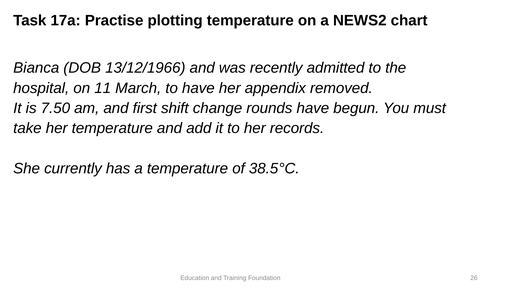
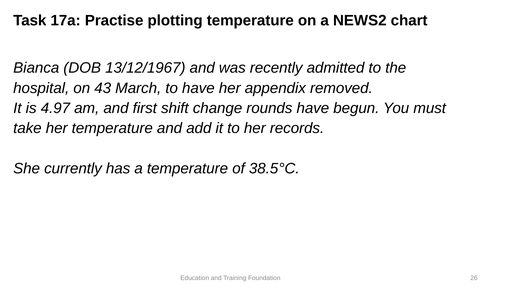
13/12/1966: 13/12/1966 -> 13/12/1967 (145, 68)
11: 11 -> 43 (103, 88)
7.50: 7.50 -> 4.97 (55, 108)
